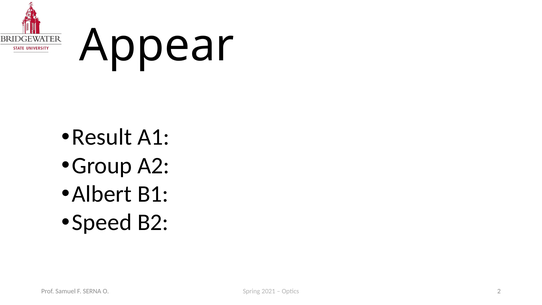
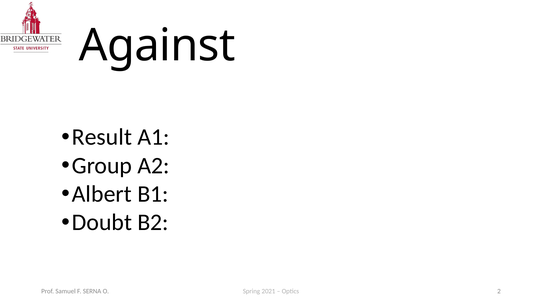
Appear: Appear -> Against (157, 45)
Speed: Speed -> Doubt (102, 222)
